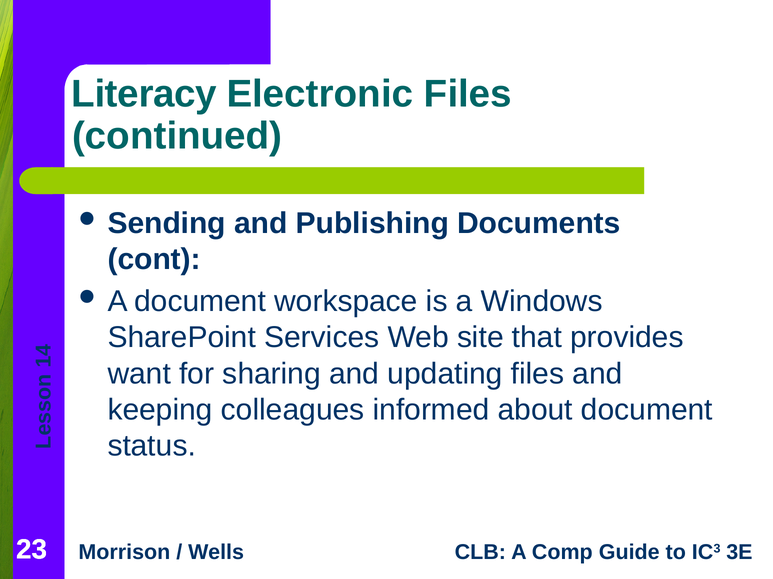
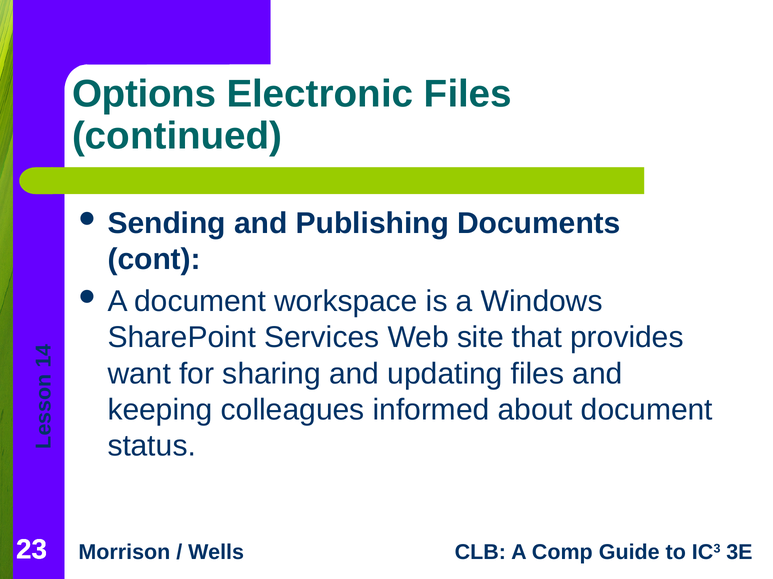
Literacy: Literacy -> Options (144, 94)
